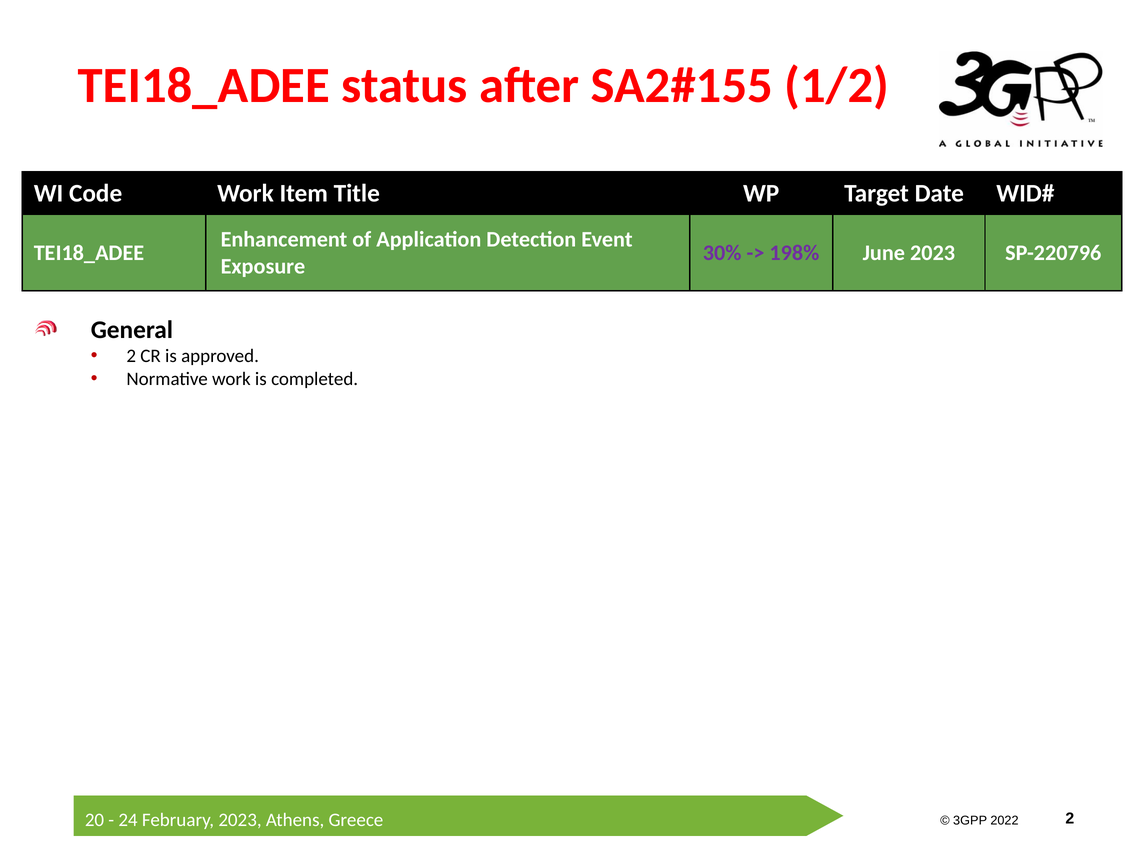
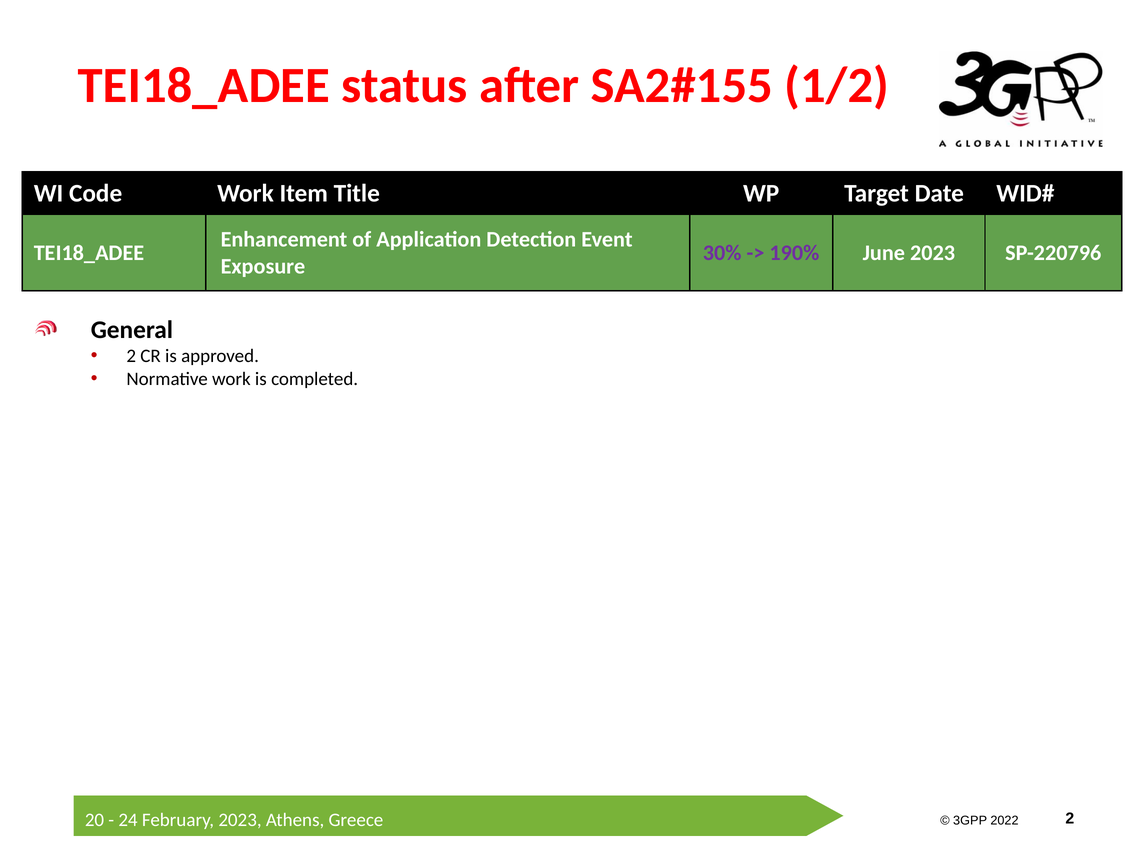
198%: 198% -> 190% (794, 253)
